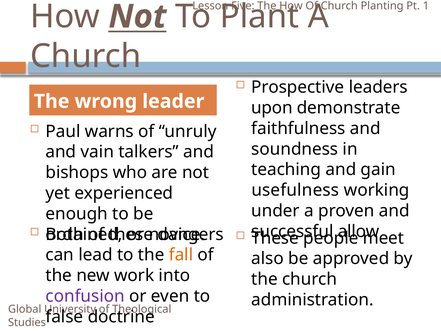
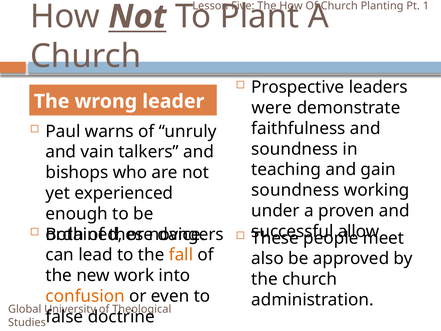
upon: upon -> were (272, 108)
usefulness: usefulness -> soundness (295, 190)
confusion colour: purple -> orange (85, 296)
